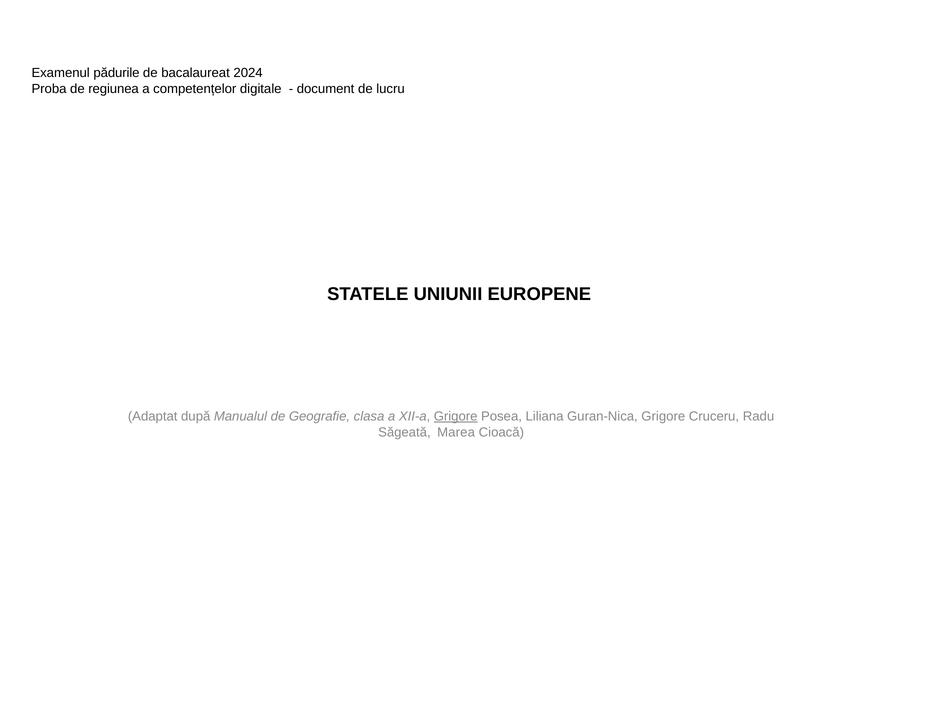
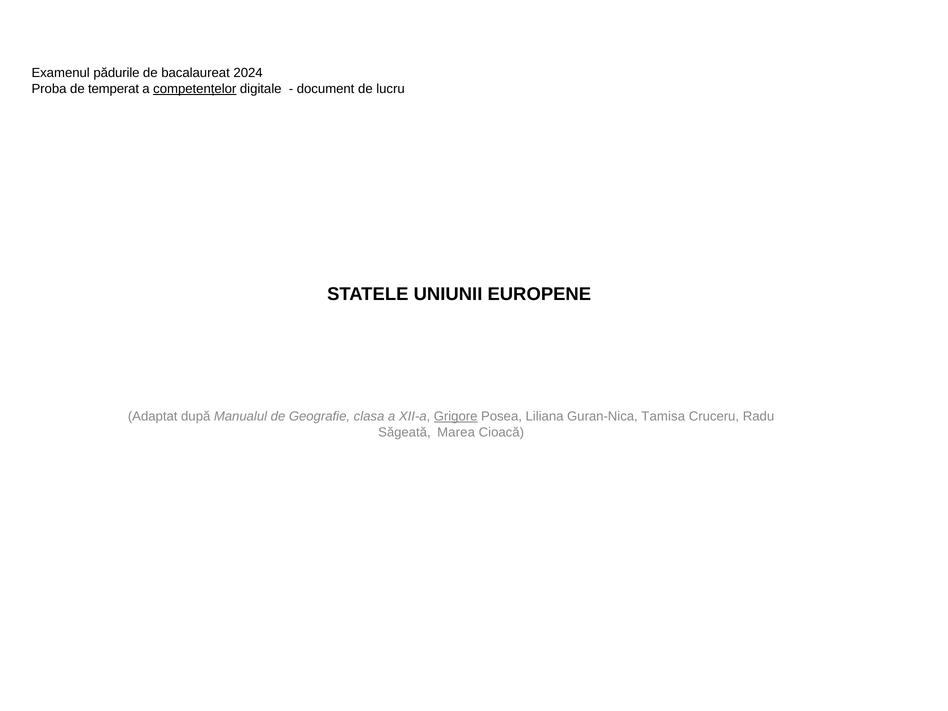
regiunea: regiunea -> temperat (114, 89)
competențelor underline: none -> present (195, 89)
Guran-Nica Grigore: Grigore -> Tamisa (663, 416)
